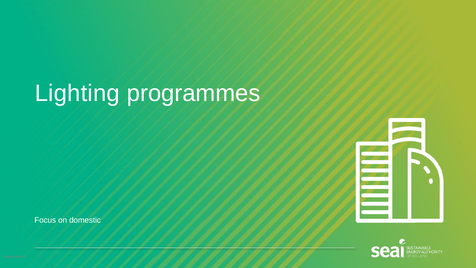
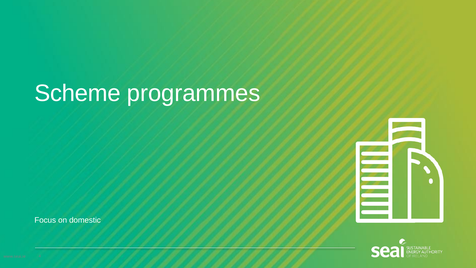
Lighting: Lighting -> Scheme (78, 93)
